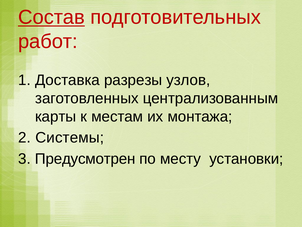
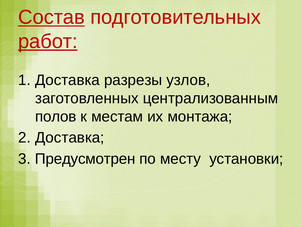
работ underline: none -> present (48, 41)
карты: карты -> полов (56, 116)
Системы: Системы -> Доставка (70, 137)
